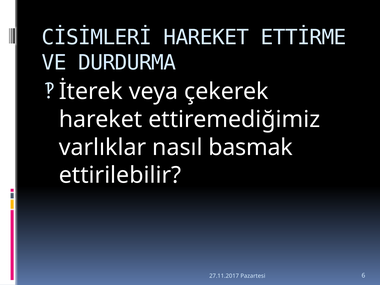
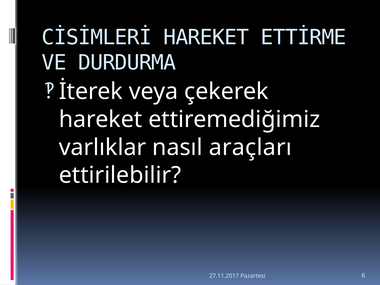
basmak: basmak -> araçları (250, 147)
